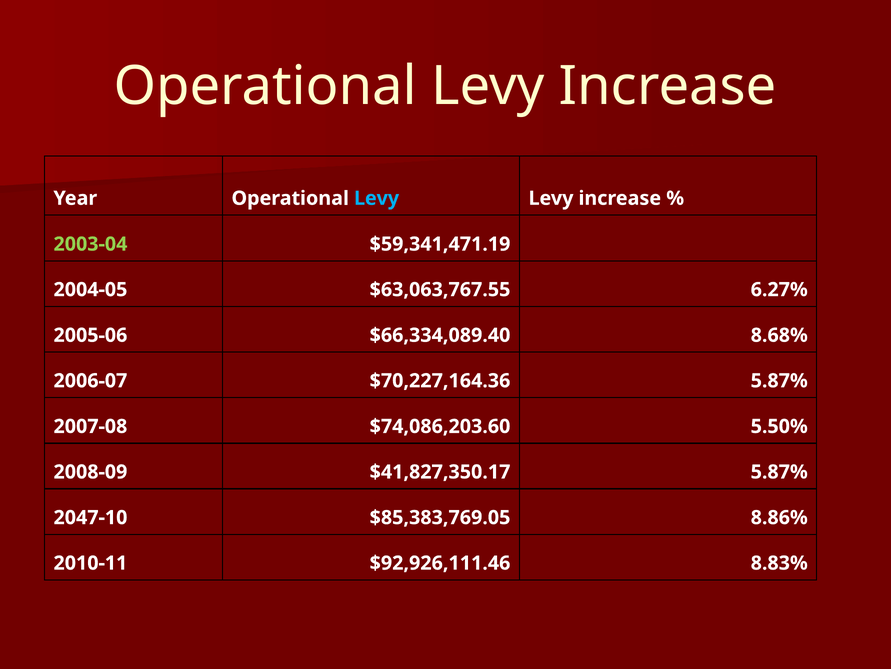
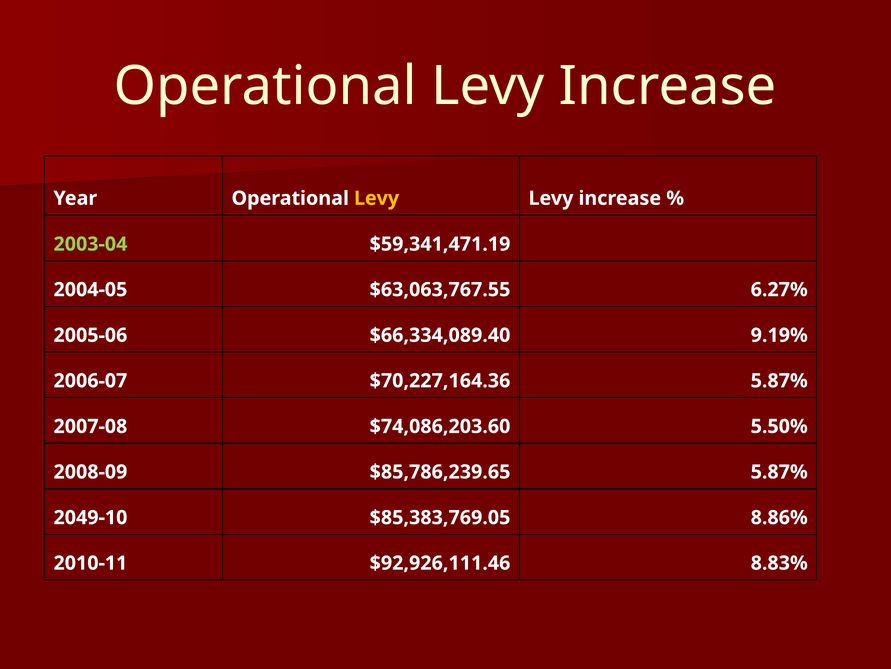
Levy colour: light blue -> yellow (377, 198)
8.68%: 8.68% -> 9.19% (779, 335)
$41,827,350.17: $41,827,350.17 -> $85,786,239.65 (440, 471)
2047-10: 2047-10 -> 2049-10 (90, 517)
